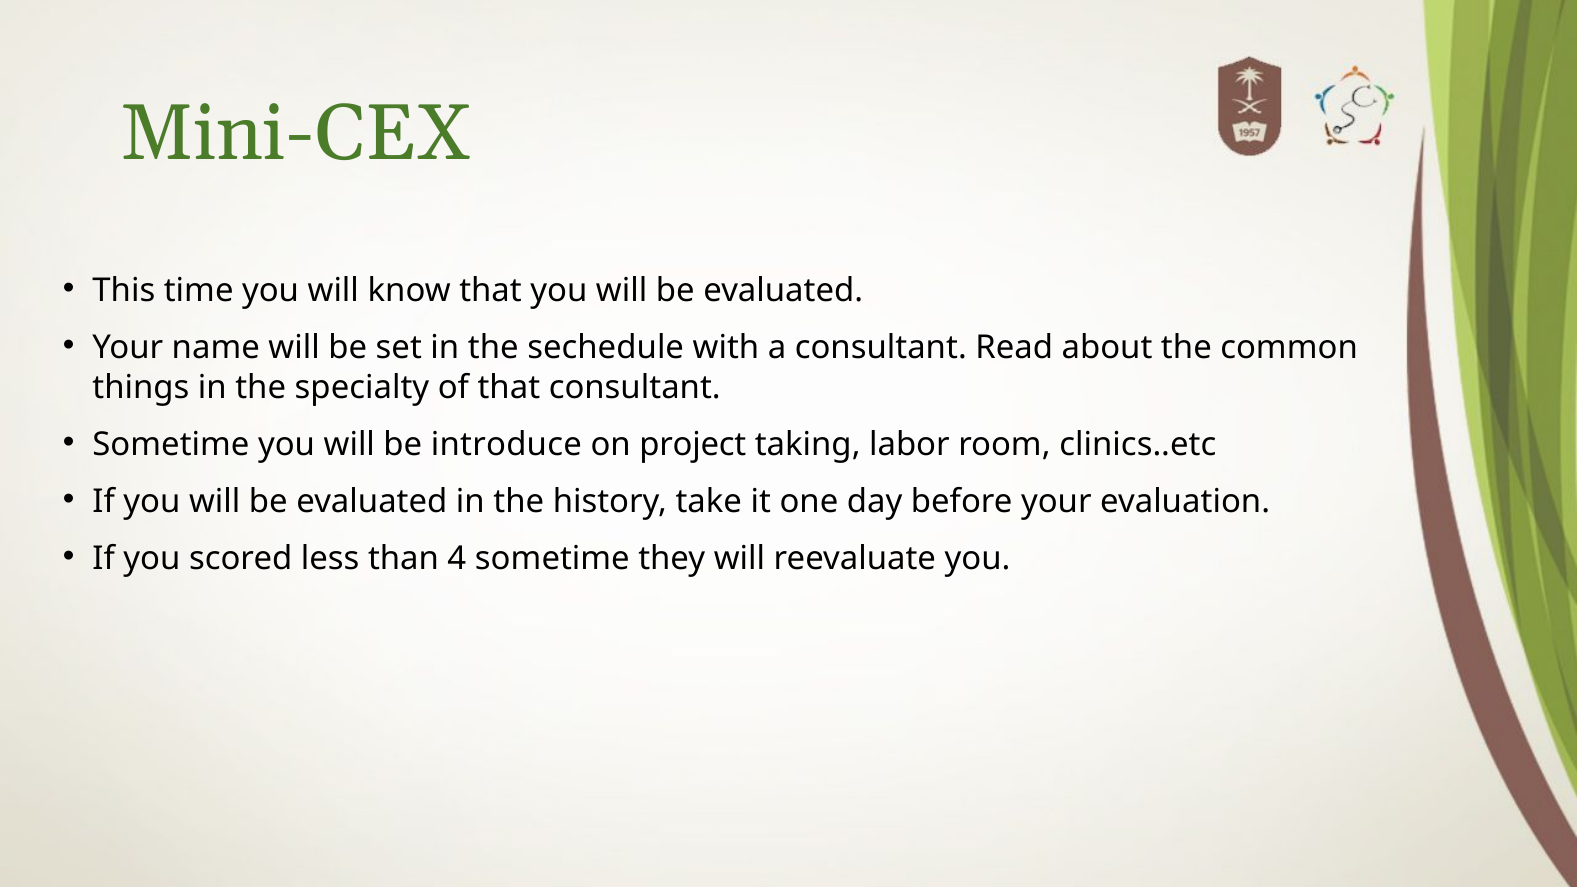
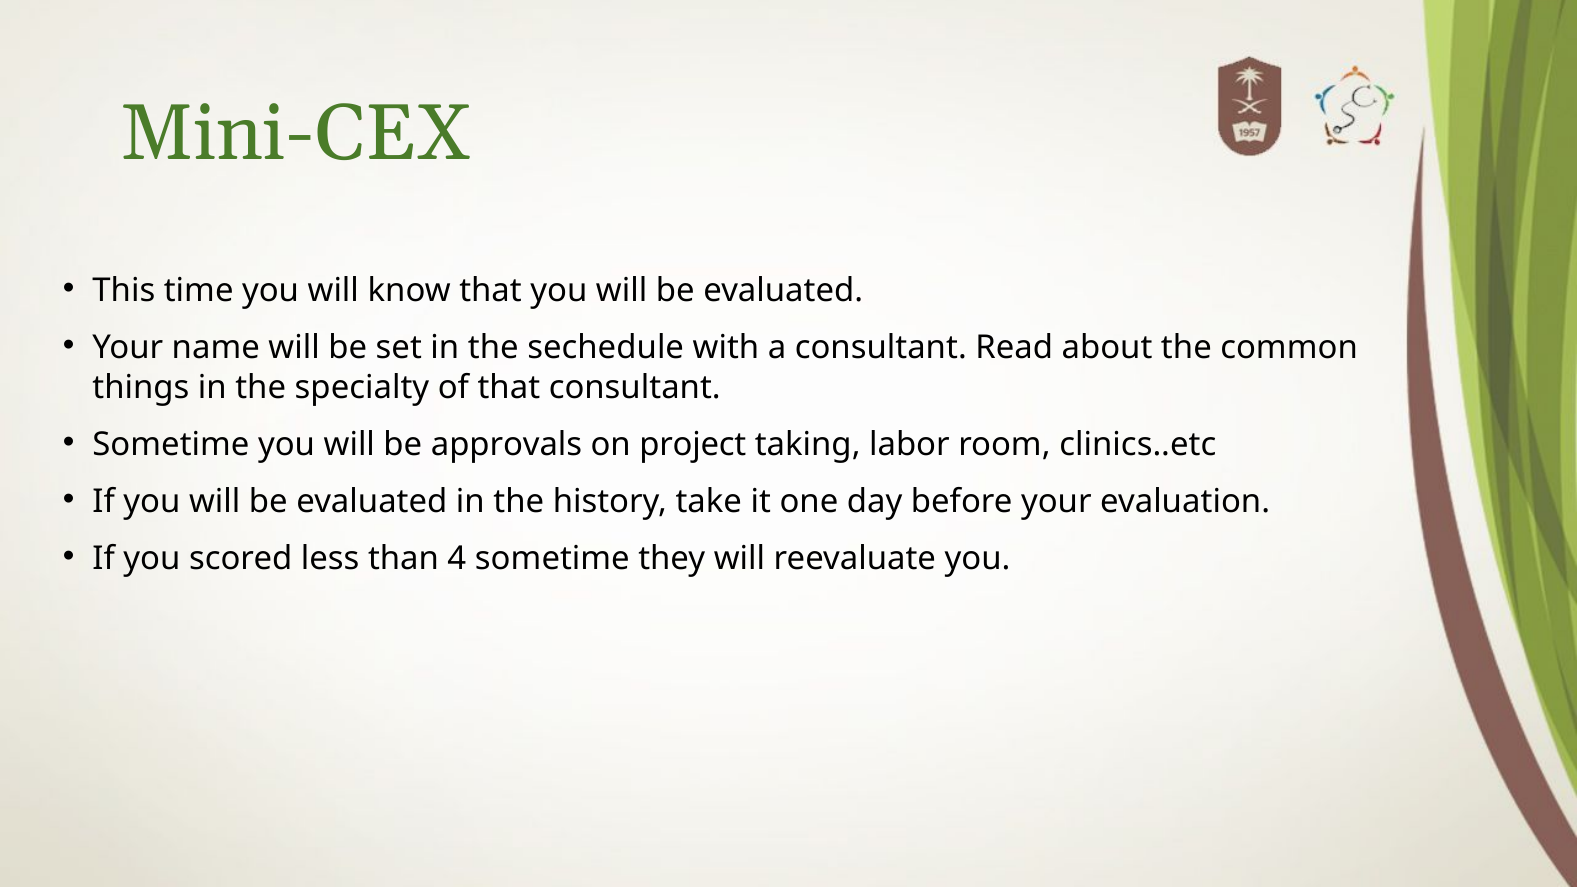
introduce: introduce -> approvals (507, 445)
